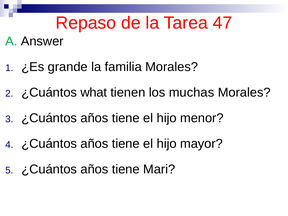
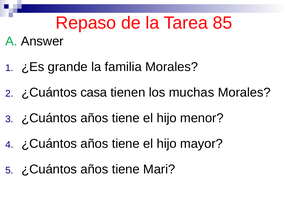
47: 47 -> 85 (222, 23)
what: what -> casa (94, 92)
